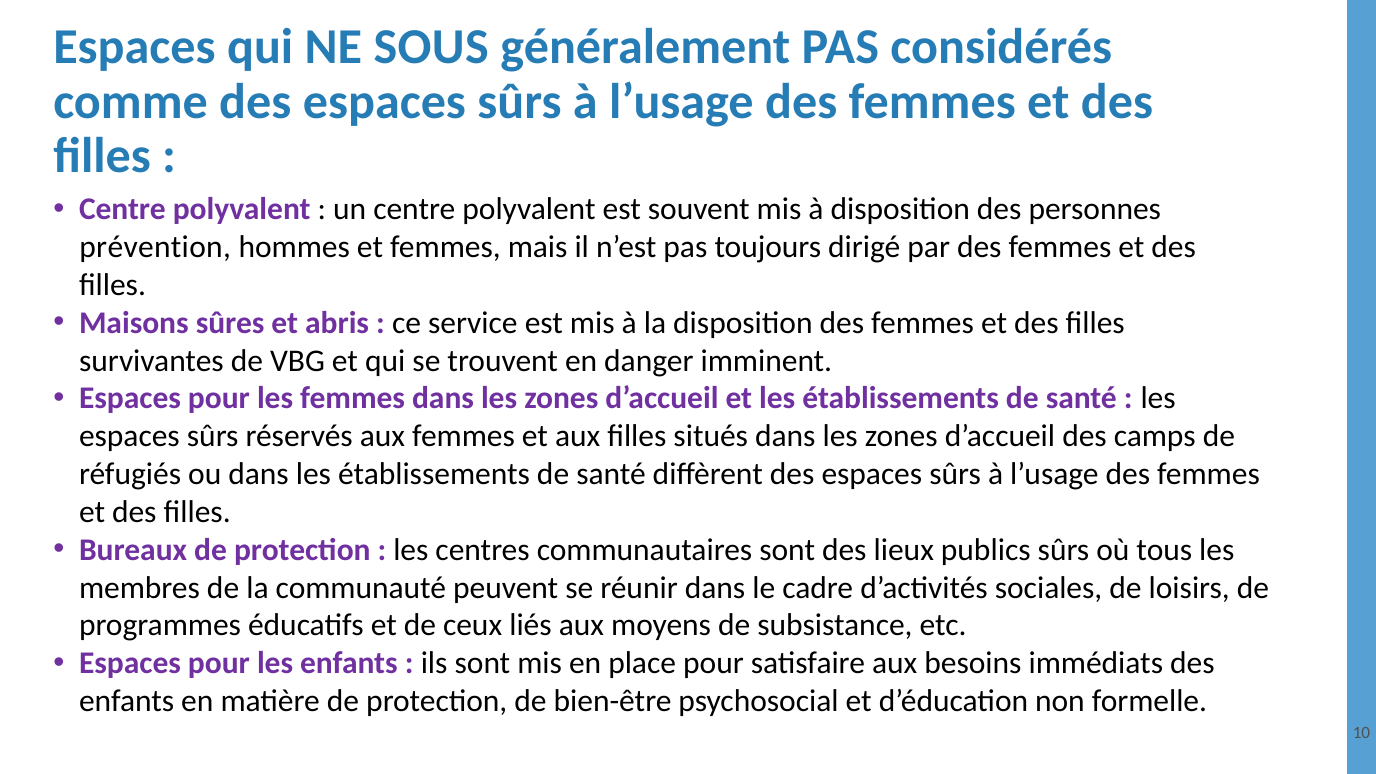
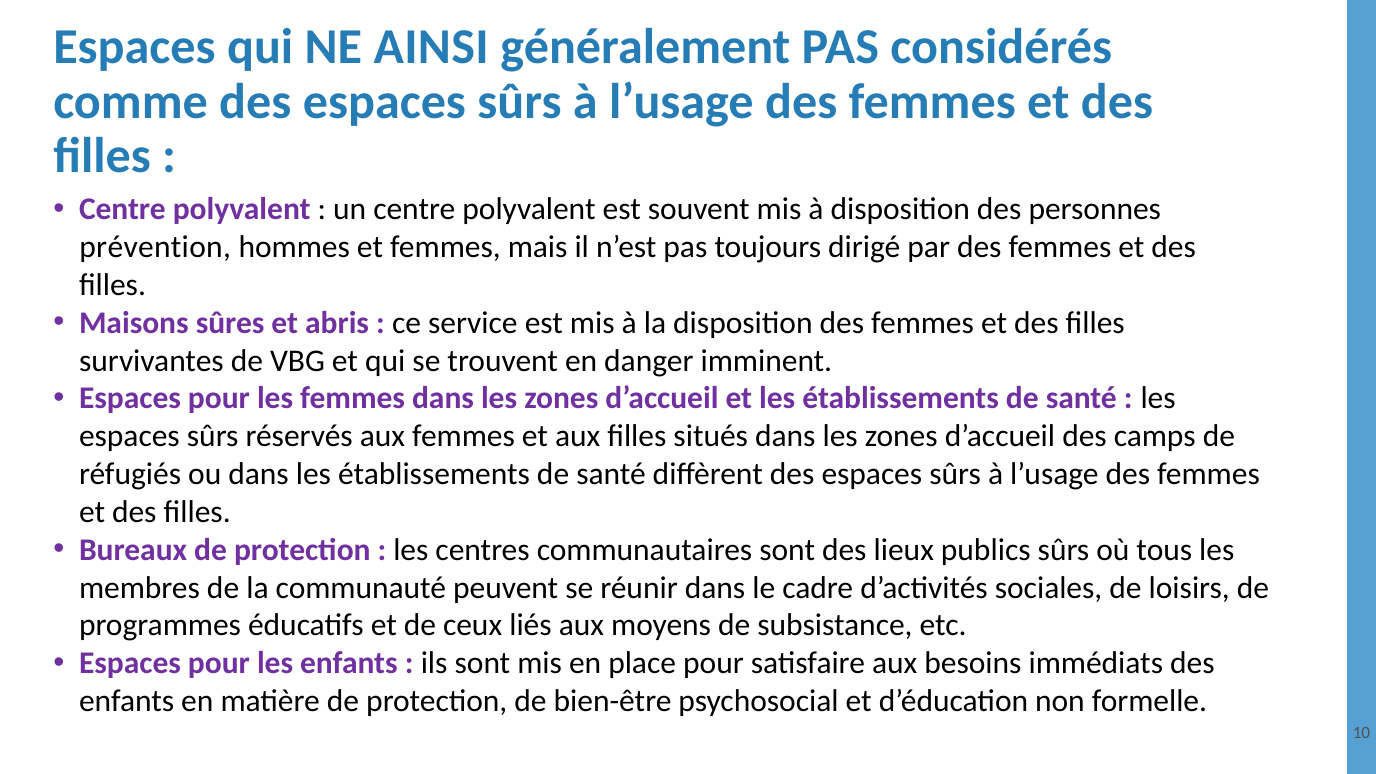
SOUS: SOUS -> AINSI (431, 47)
